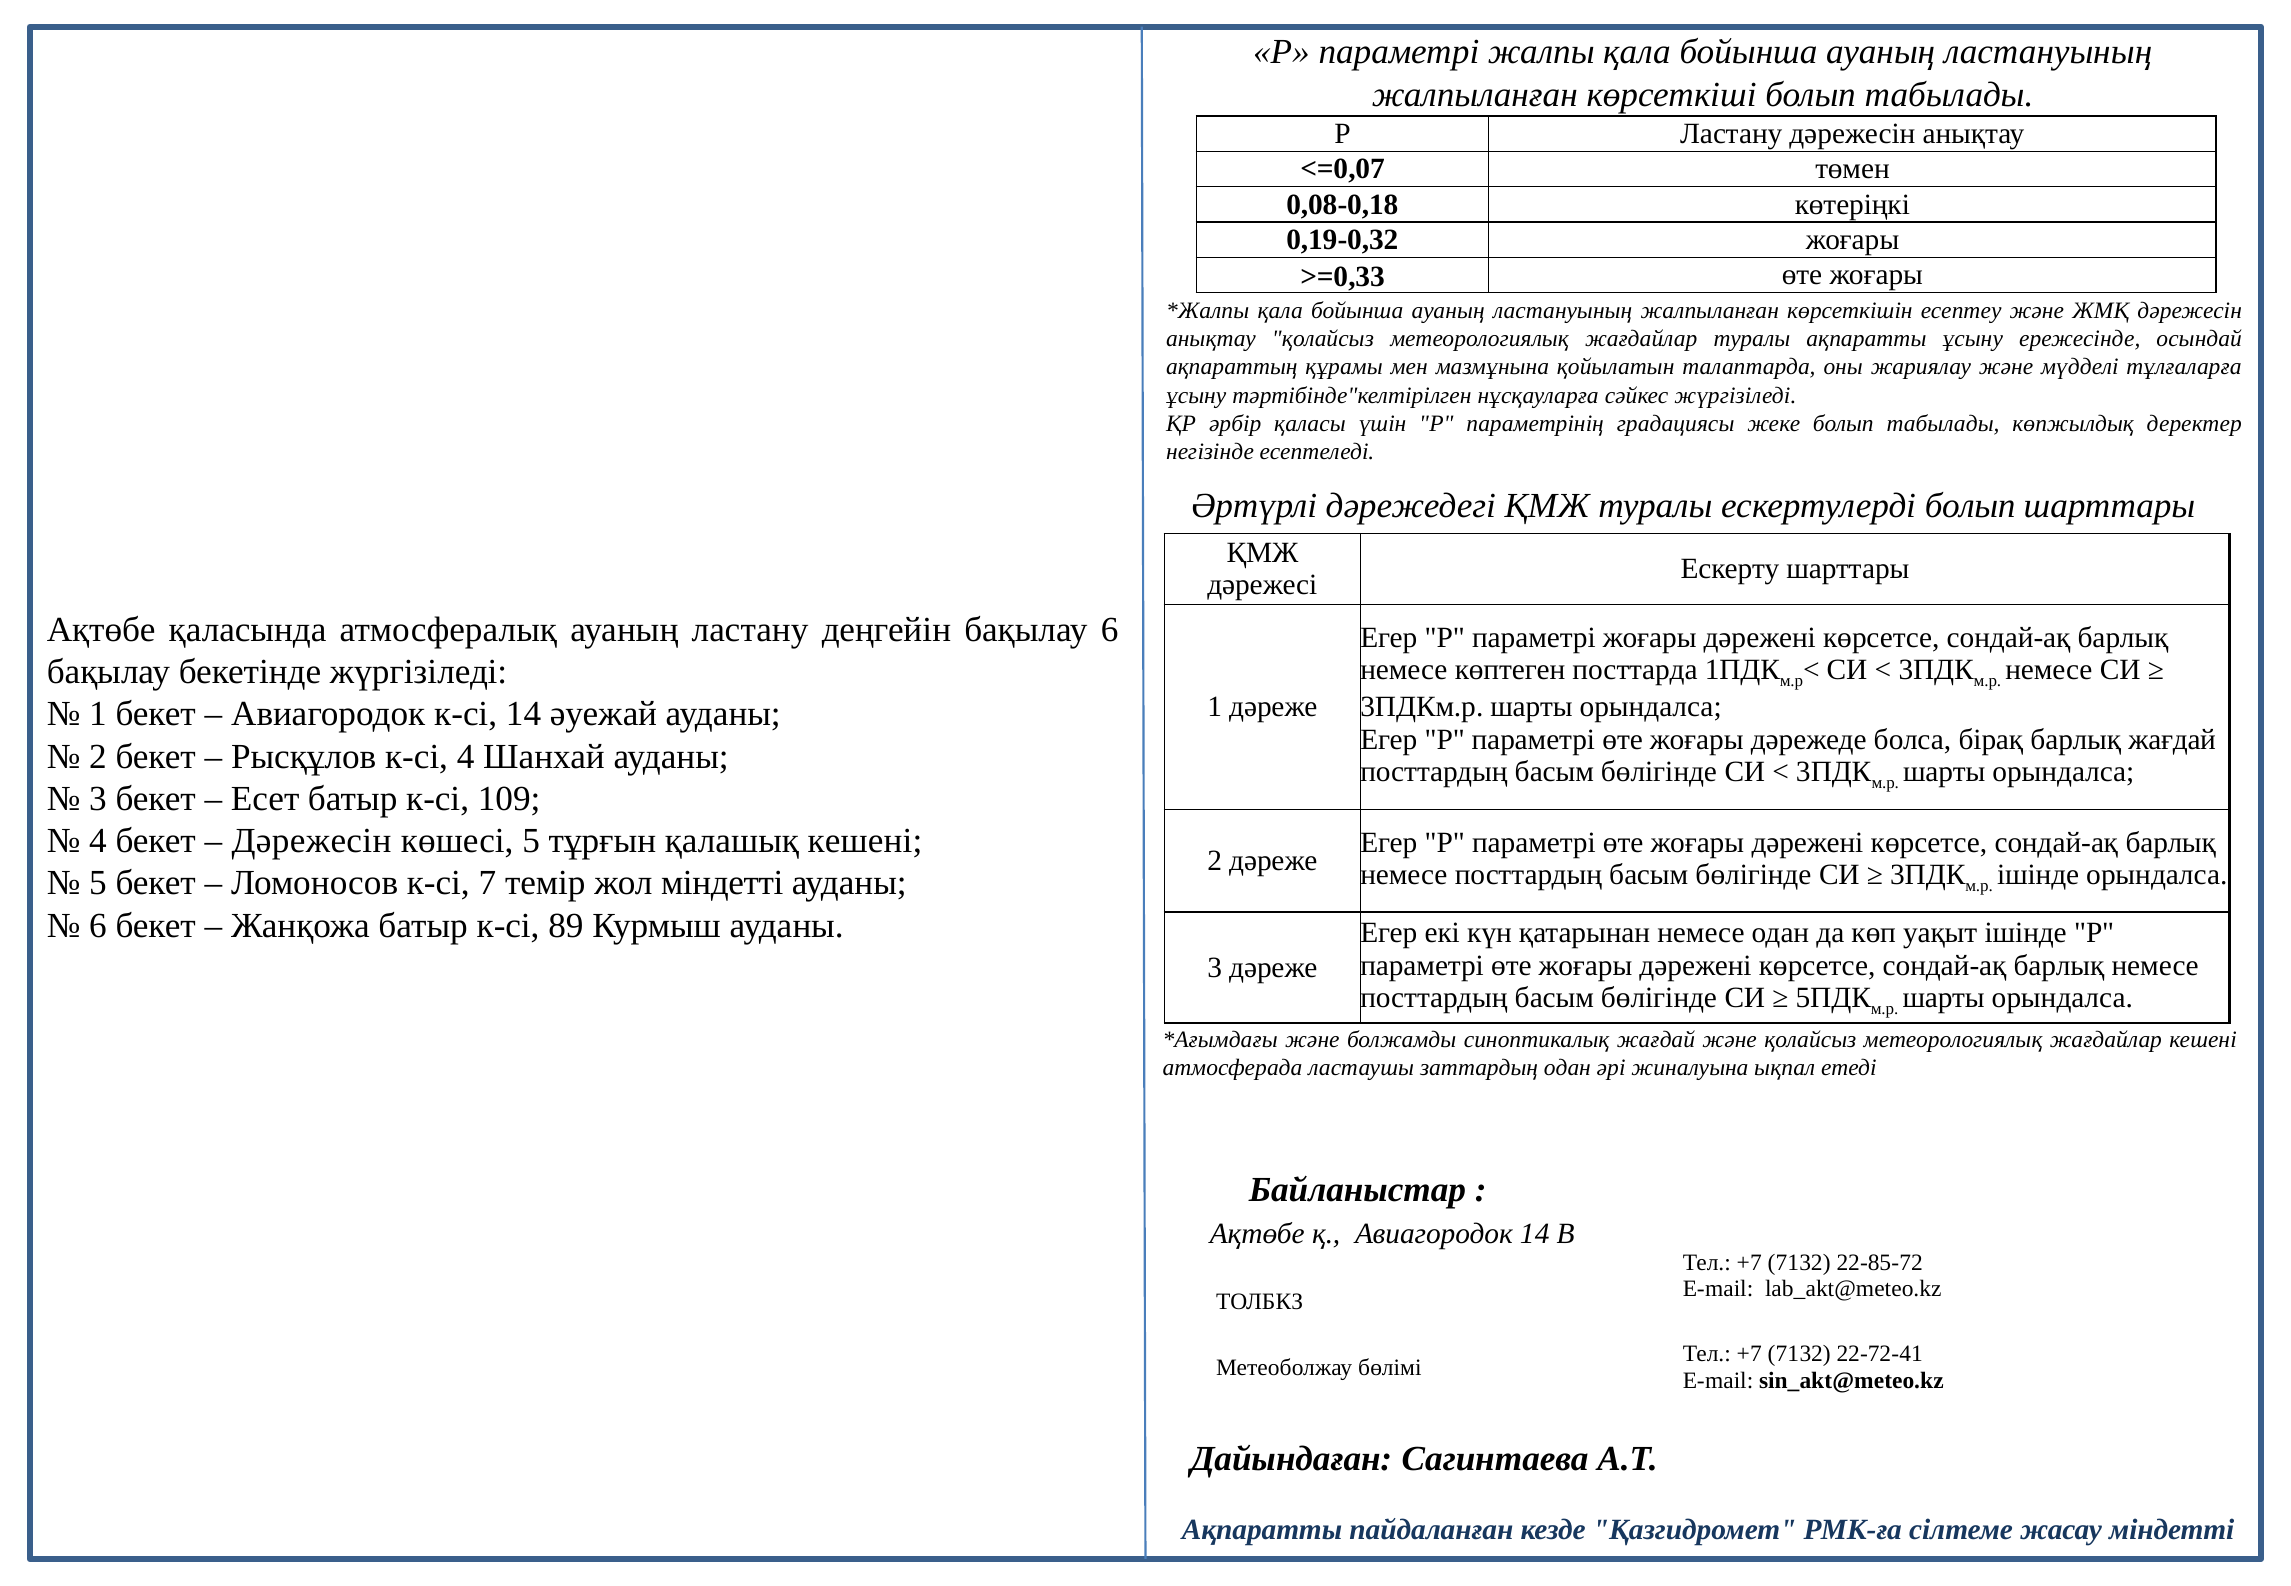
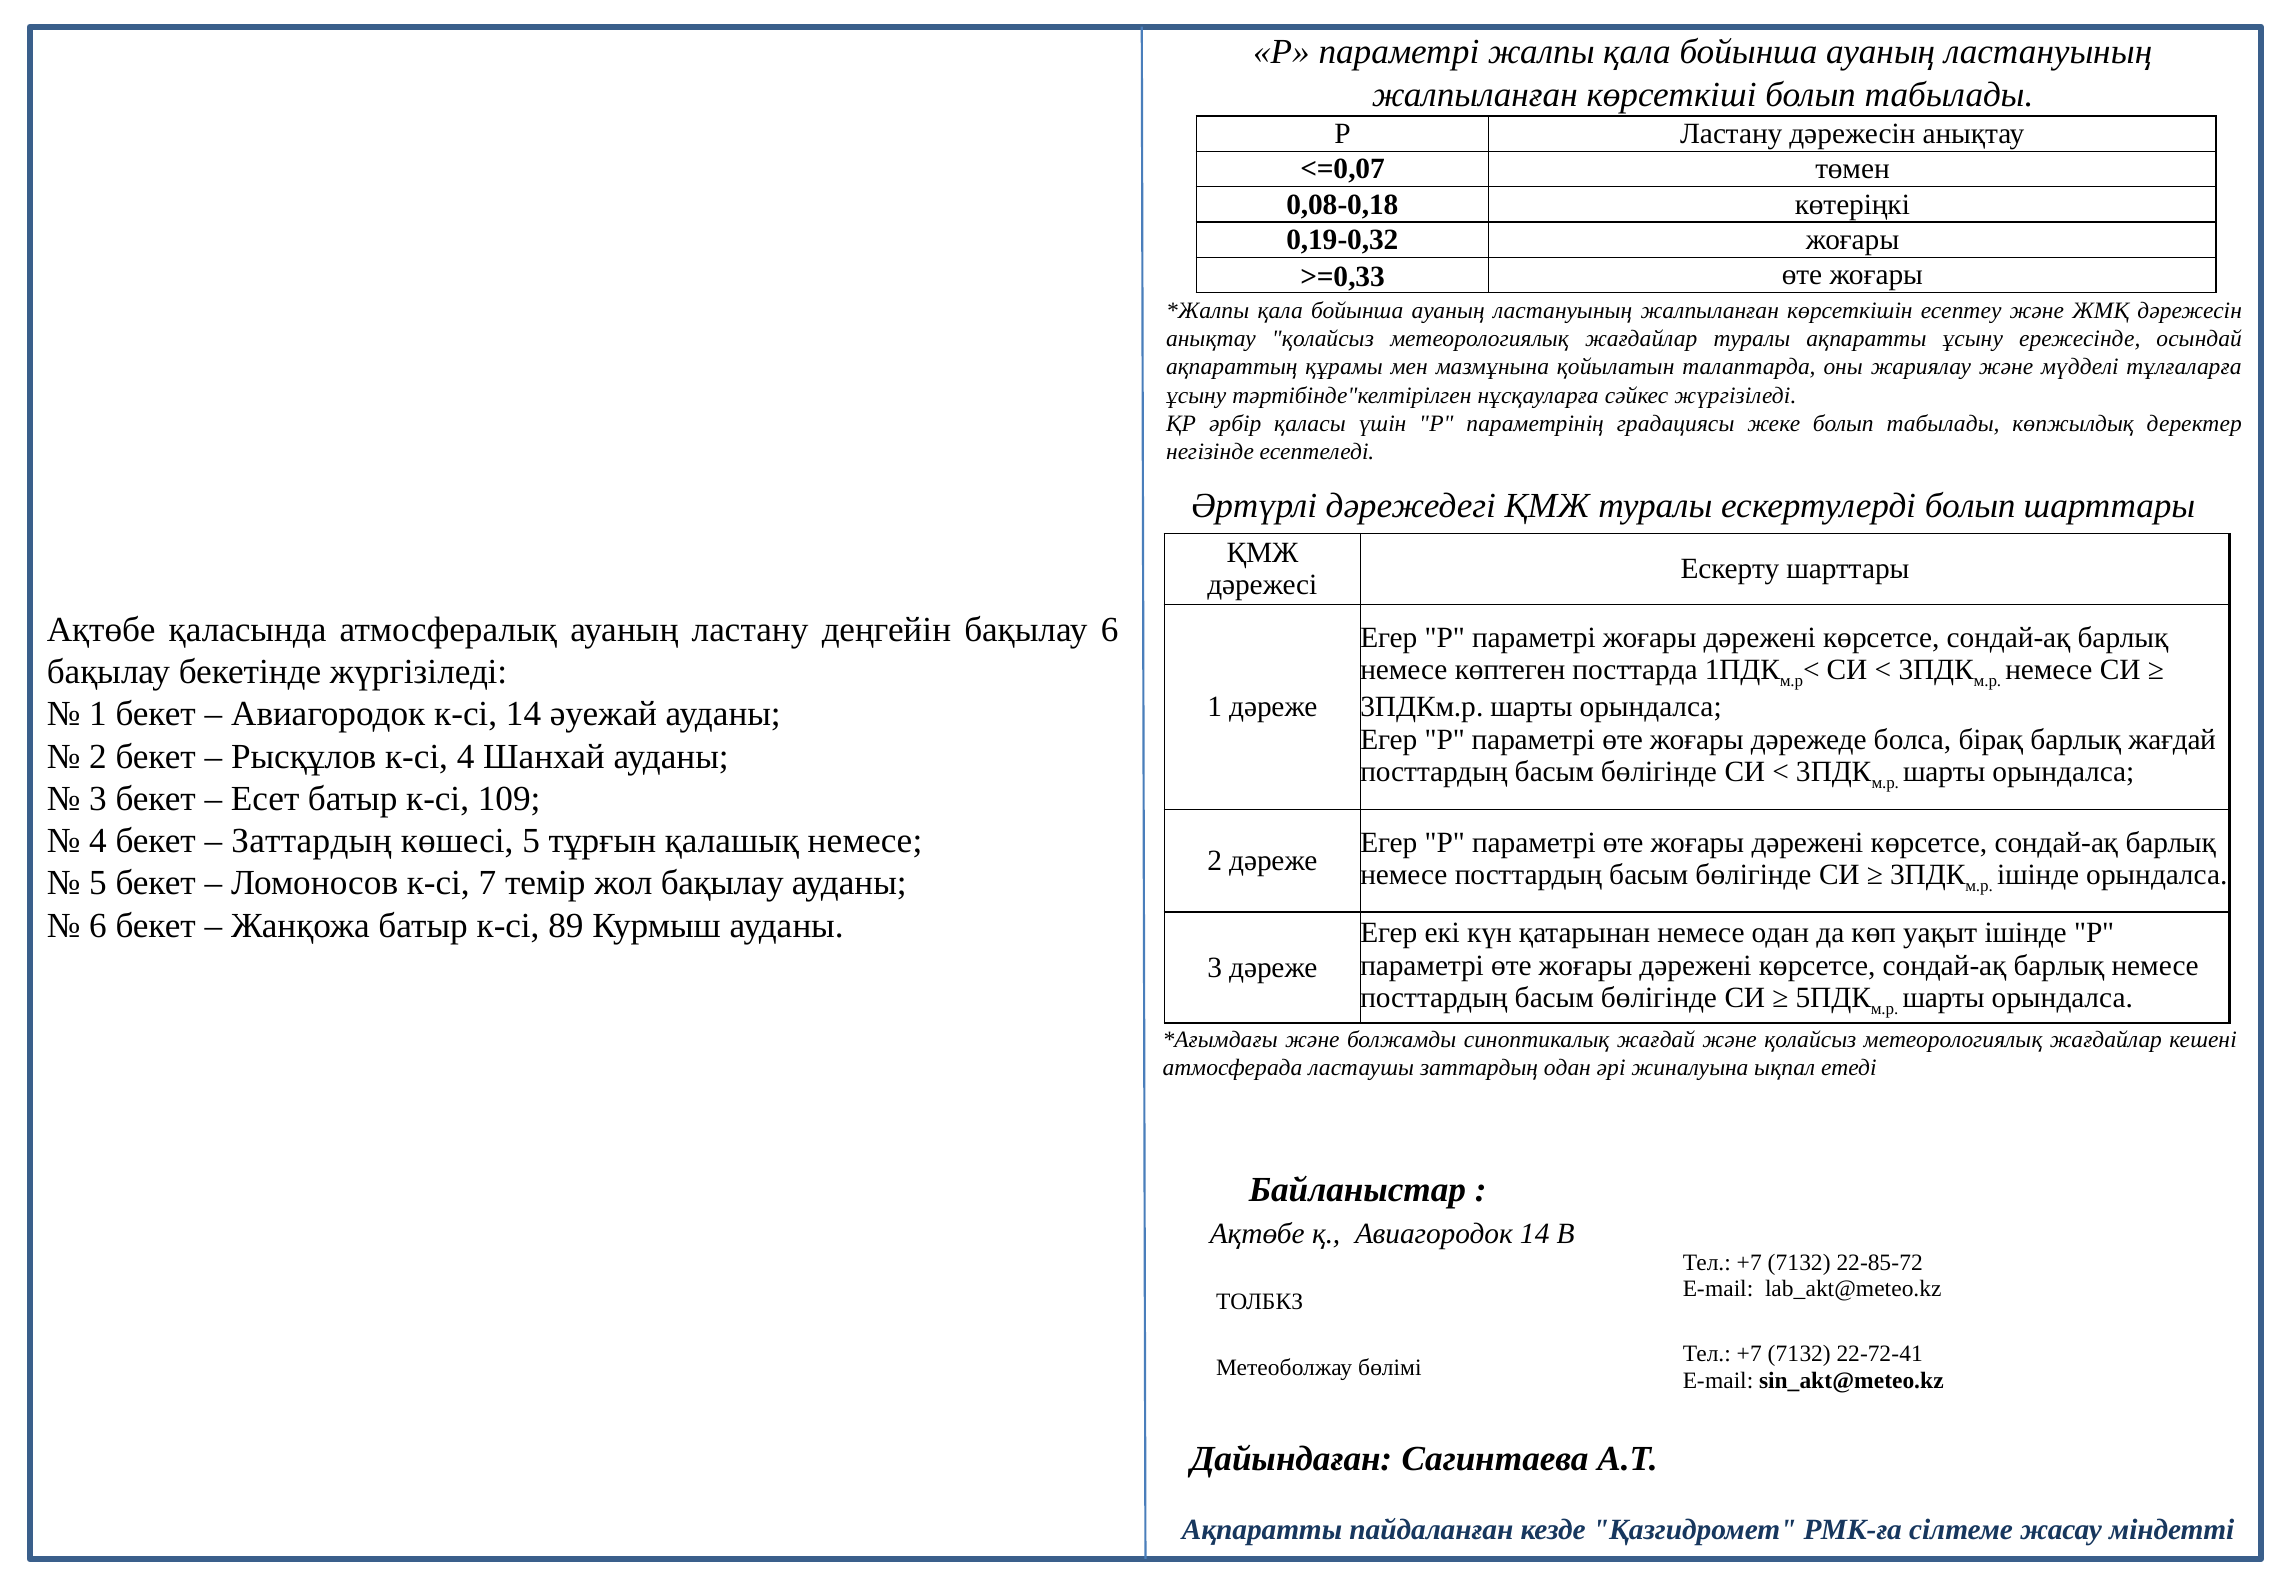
Дәрежесін: Дәрежесін -> Заттардың (311, 841)
қалашық кешені: кешені -> немесе (865, 841)
жол міндетті: міндетті -> бақылау (722, 883)
